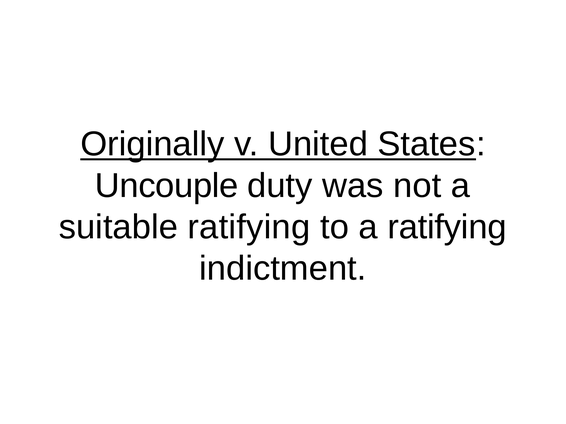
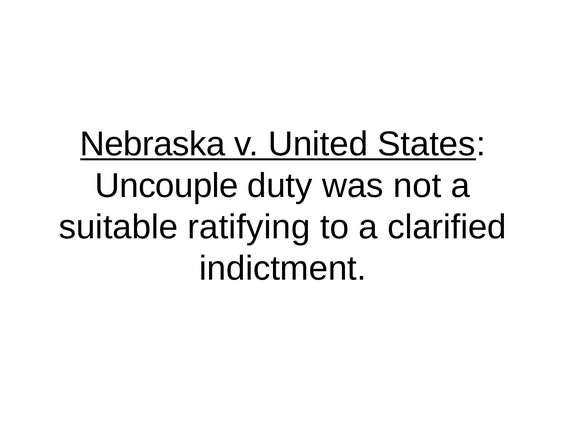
Originally: Originally -> Nebraska (153, 144)
a ratifying: ratifying -> clarified (447, 227)
